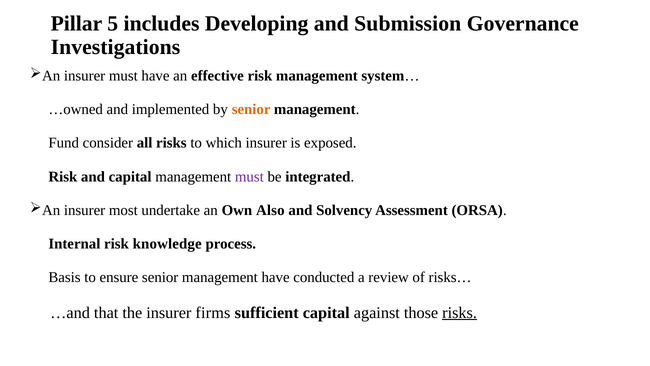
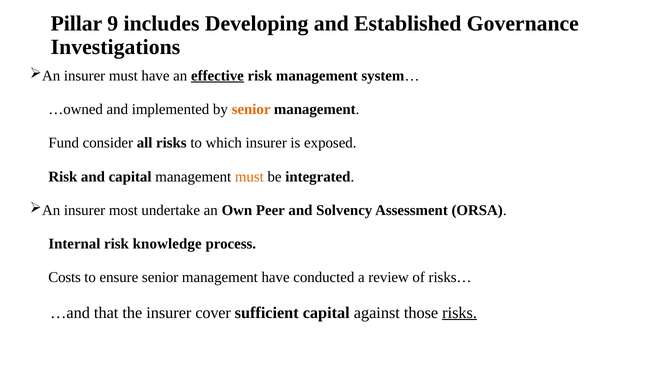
5: 5 -> 9 (113, 23)
Submission: Submission -> Established (408, 23)
effective underline: none -> present (217, 76)
must colour: purple -> orange (249, 176)
Also: Also -> Peer (270, 210)
Basis: Basis -> Costs (65, 277)
firms: firms -> cover (213, 312)
